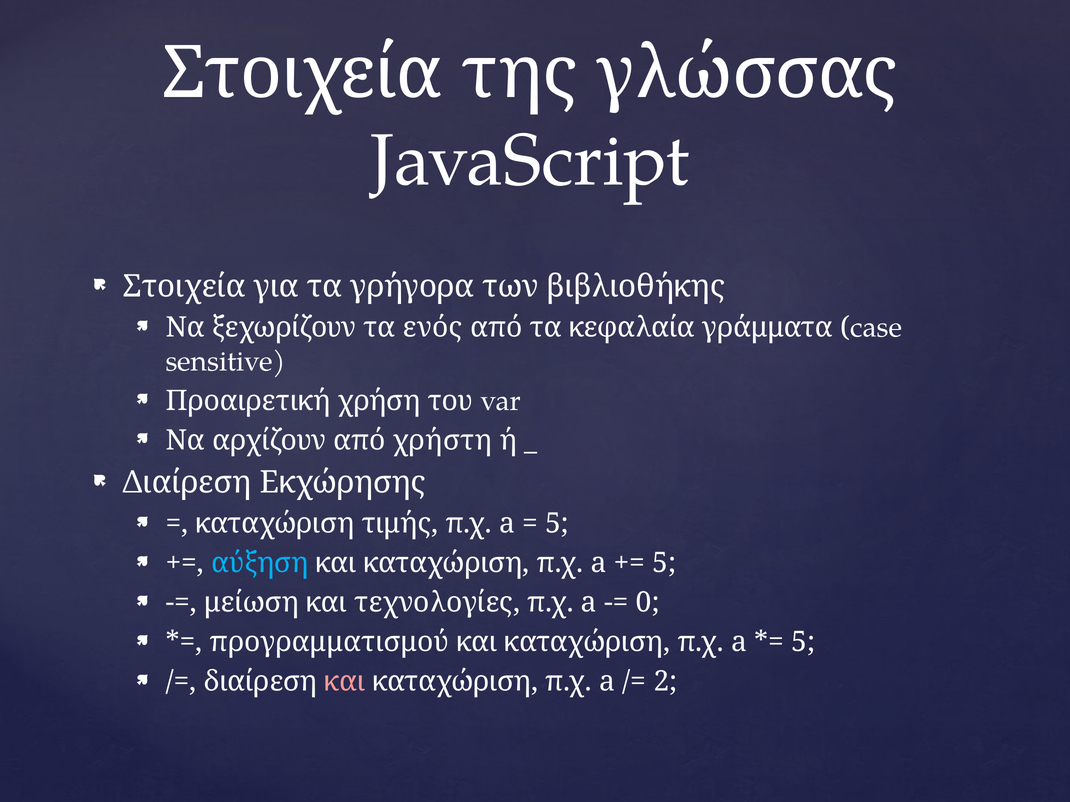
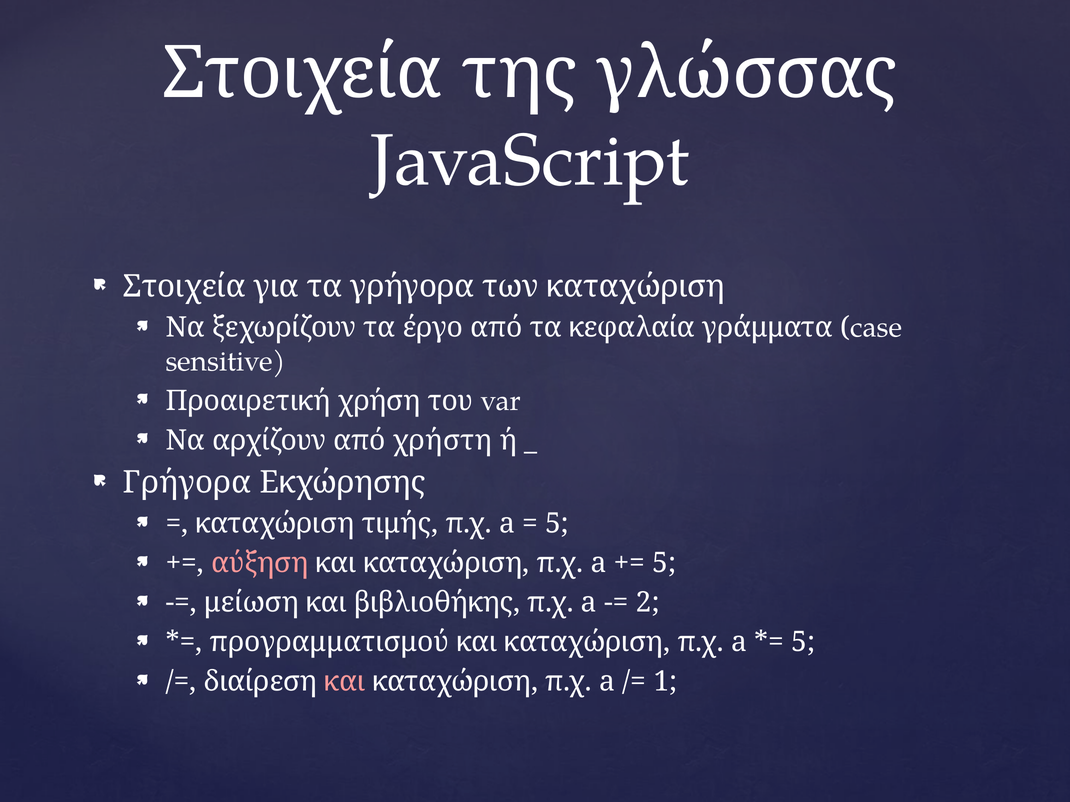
των βιβλιοθήκης: βιβλιοθήκης -> καταχώριση (636, 287)
ενός: ενός -> έργο (433, 328)
Διαίρεση: Διαίρεση -> Γρήγορα (187, 483)
αύξηση colour: light blue -> pink (260, 563)
τεχνολογίες: τεχνολογίες -> βιβλιοθήκης (437, 603)
0: 0 -> 2 (648, 603)
2: 2 -> 1 (665, 682)
